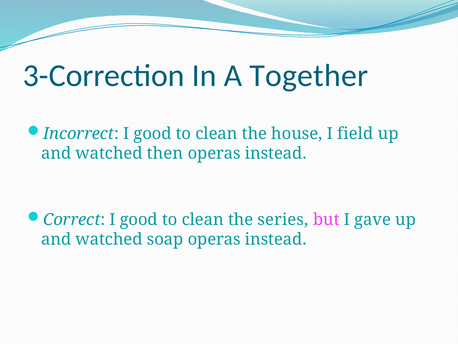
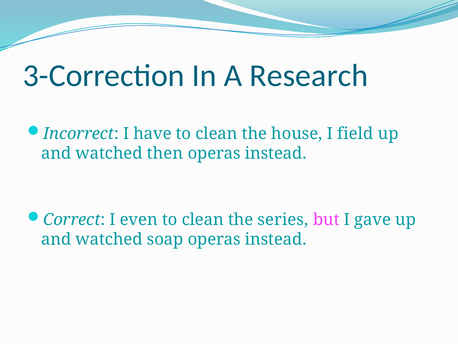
Together: Together -> Research (309, 76)
Incorrect I good: good -> have (153, 133)
Correct I good: good -> even (139, 219)
